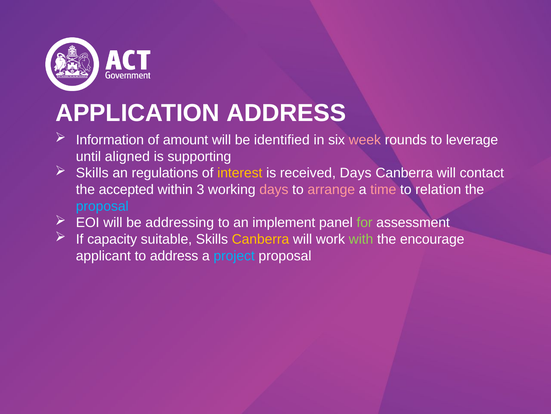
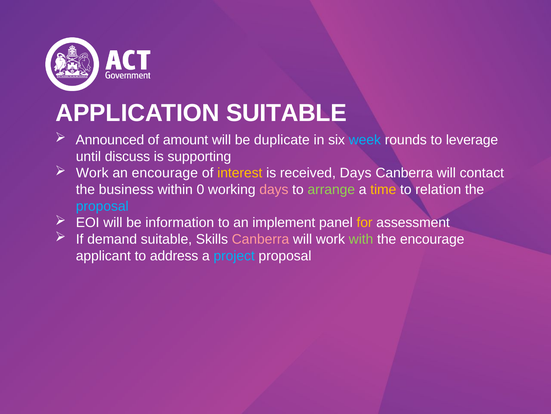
APPLICATION ADDRESS: ADDRESS -> SUITABLE (286, 113)
Information: Information -> Announced (110, 140)
identified: identified -> duplicate (282, 140)
week colour: pink -> light blue (365, 140)
aligned: aligned -> discuss (127, 156)
Skills: Skills -> Work (92, 173)
an regulations: regulations -> encourage (165, 173)
accepted: accepted -> business (126, 189)
3: 3 -> 0 (200, 189)
arrange colour: pink -> light green (331, 189)
time colour: pink -> yellow (383, 189)
addressing: addressing -> information (180, 222)
for colour: light green -> yellow (365, 222)
capacity: capacity -> demand (112, 239)
Canberra colour: yellow -> pink (260, 239)
